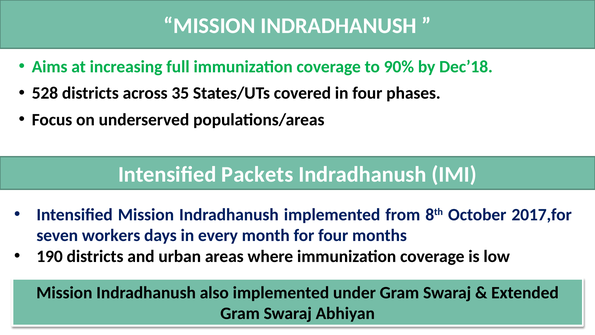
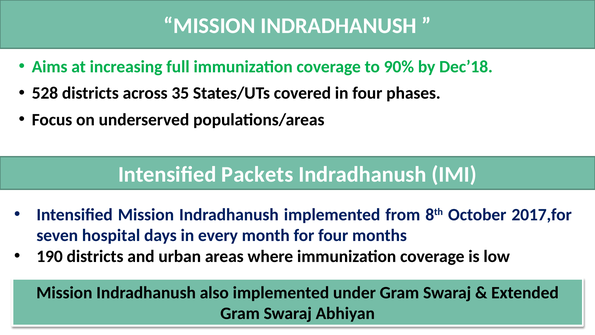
workers: workers -> hospital (111, 235)
